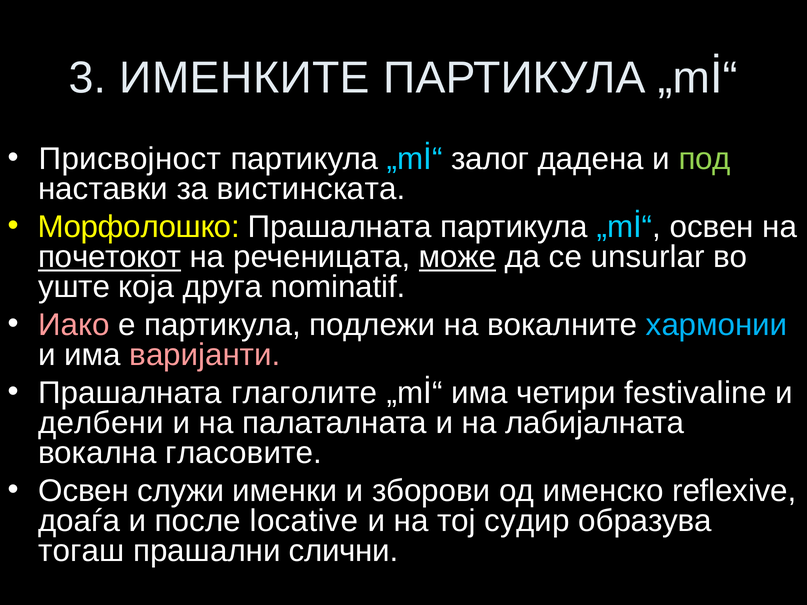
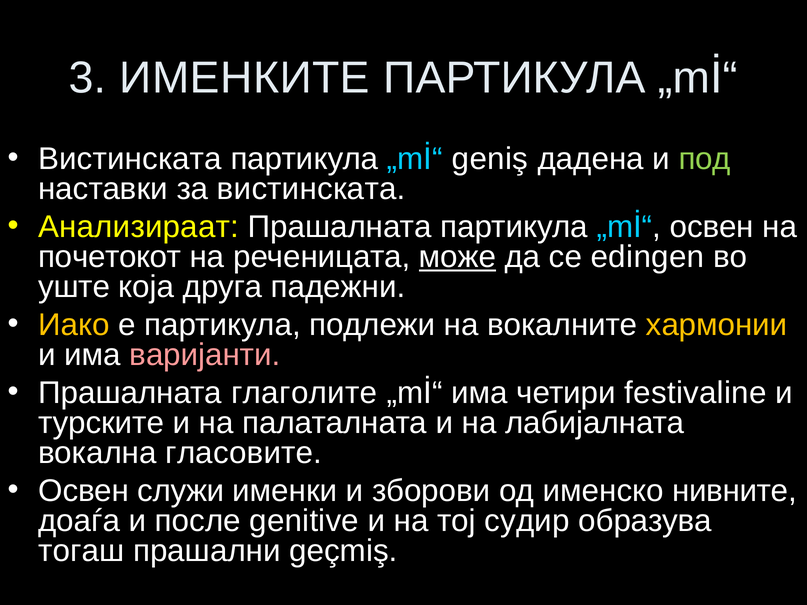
Присвојност: Присвојност -> Вистинската (130, 159)
залог: залог -> geniş (490, 159)
Морфолошко: Морфолошко -> Анализираат (139, 227)
почетокот underline: present -> none (110, 257)
unsurlar: unsurlar -> edingen (648, 257)
nominatif: nominatif -> падежни (338, 287)
Иако colour: pink -> yellow (74, 325)
хармонии colour: light blue -> yellow (717, 325)
делбени: делбени -> турските (101, 423)
reflexive: reflexive -> нивните (734, 491)
locative: locative -> genitive (304, 521)
слични: слични -> geçmiş (343, 551)
